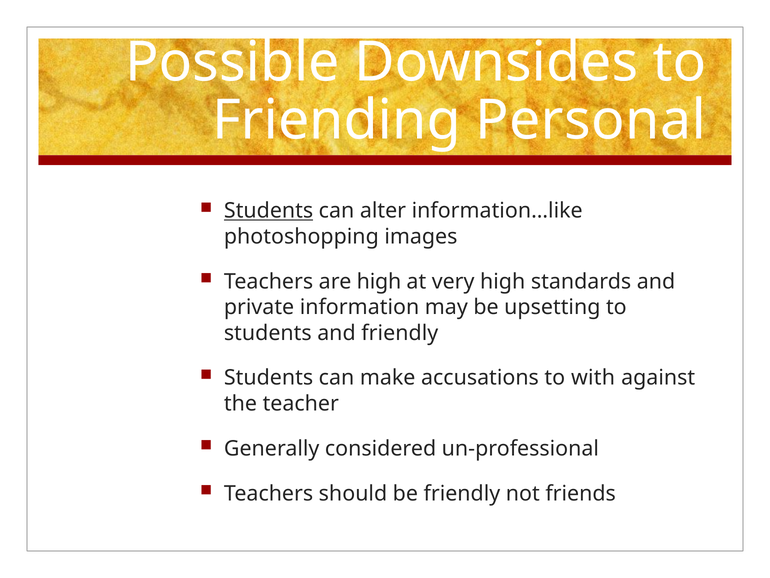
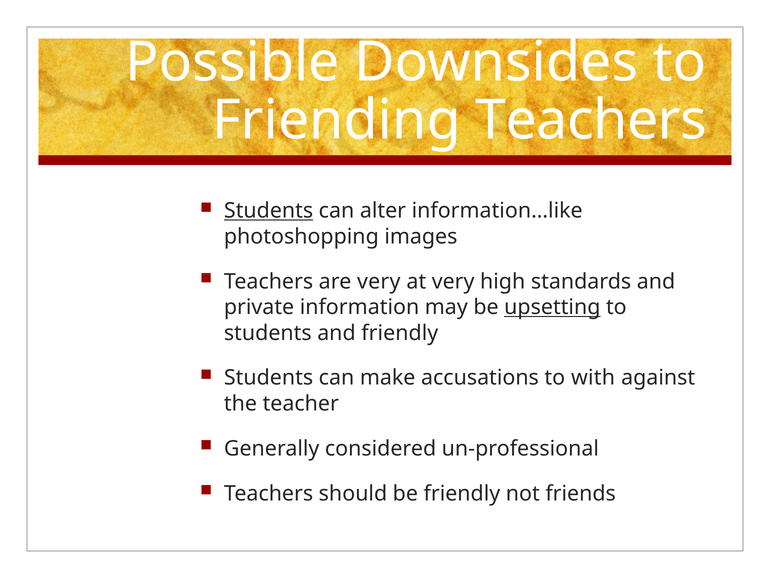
Friending Personal: Personal -> Teachers (591, 120)
are high: high -> very (379, 281)
upsetting underline: none -> present (552, 307)
